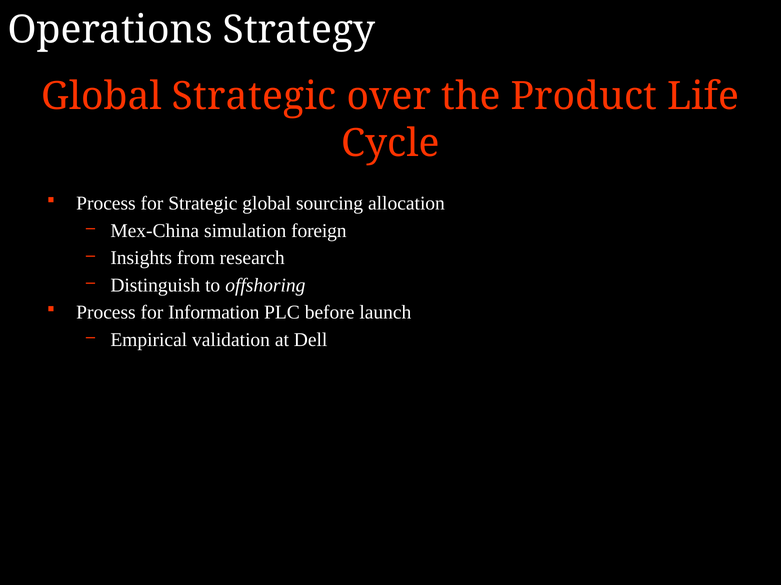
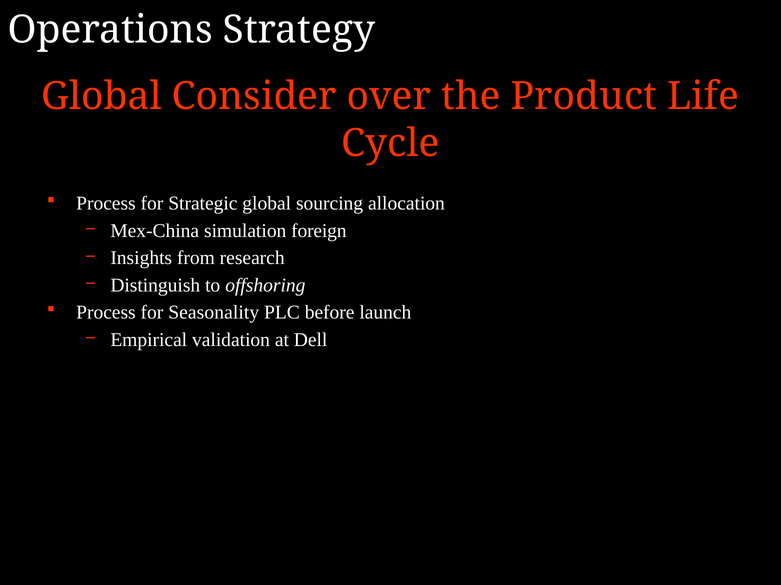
Global Strategic: Strategic -> Consider (254, 96)
Information: Information -> Seasonality (214, 313)
